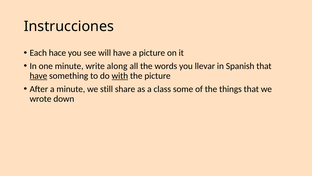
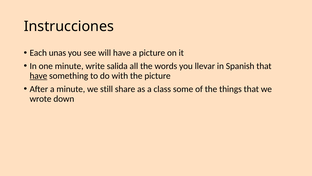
hace: hace -> unas (57, 53)
along: along -> salida (117, 66)
with underline: present -> none (120, 76)
